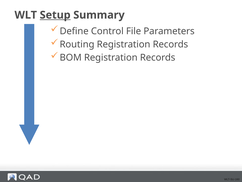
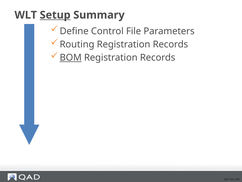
BOM underline: none -> present (71, 57)
